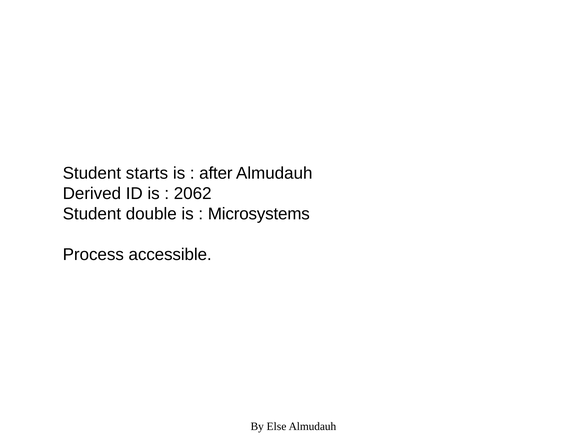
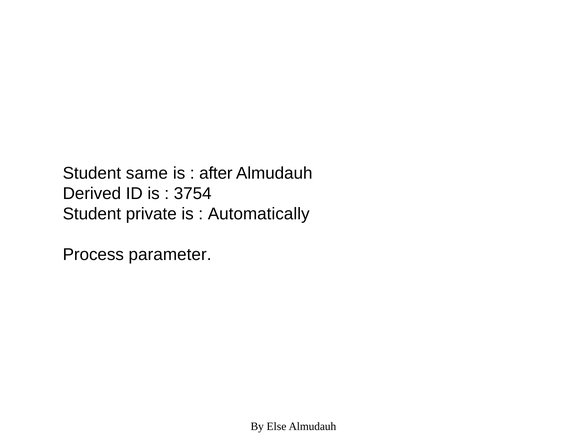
starts: starts -> same (147, 173)
2062: 2062 -> 3754 (193, 193)
double: double -> private (151, 214)
Microsystems: Microsystems -> Automatically (259, 214)
accessible: accessible -> parameter (170, 254)
